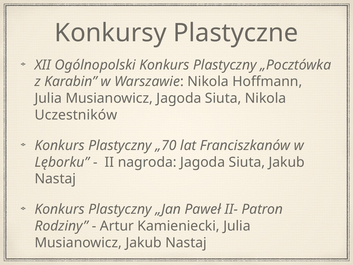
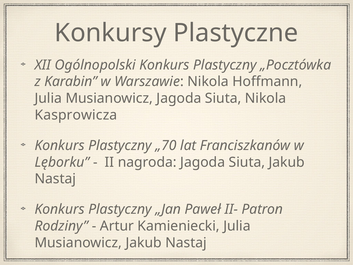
Uczestników: Uczestników -> Kasprowicza (76, 115)
